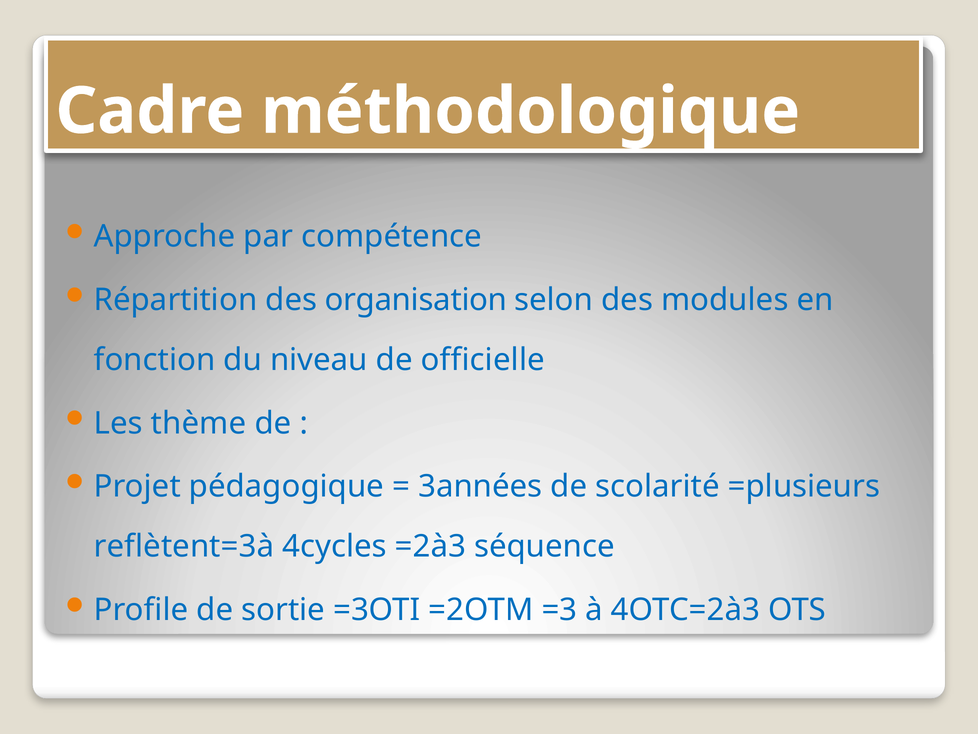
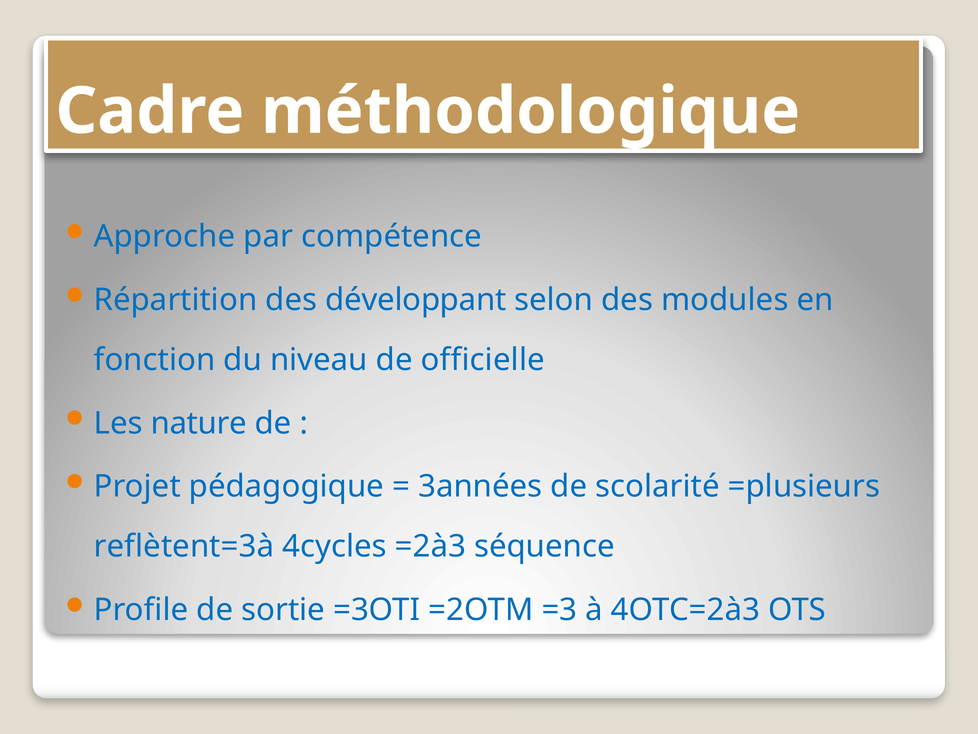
organisation: organisation -> développant (416, 300)
thème: thème -> nature (199, 423)
